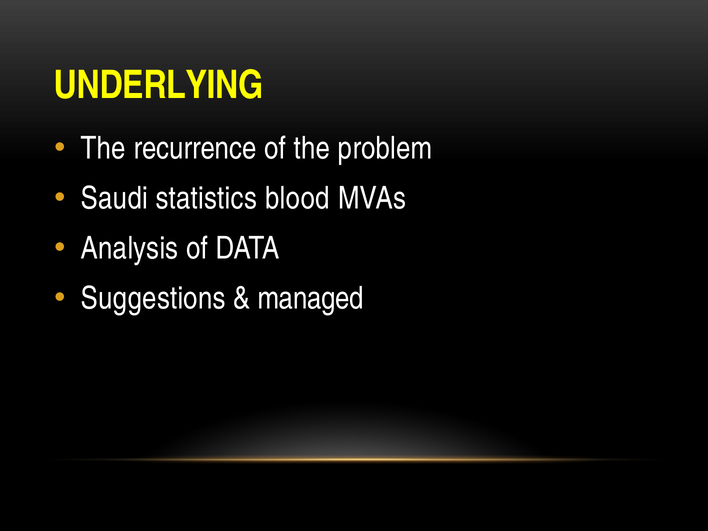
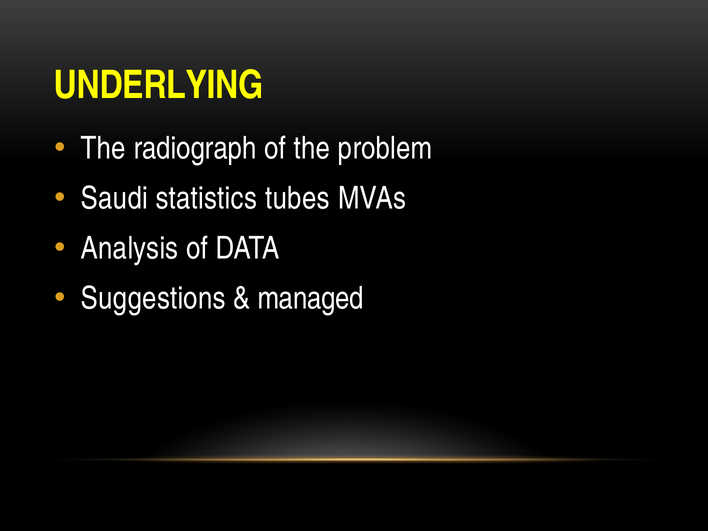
recurrence: recurrence -> radiograph (195, 149)
blood: blood -> tubes (297, 199)
